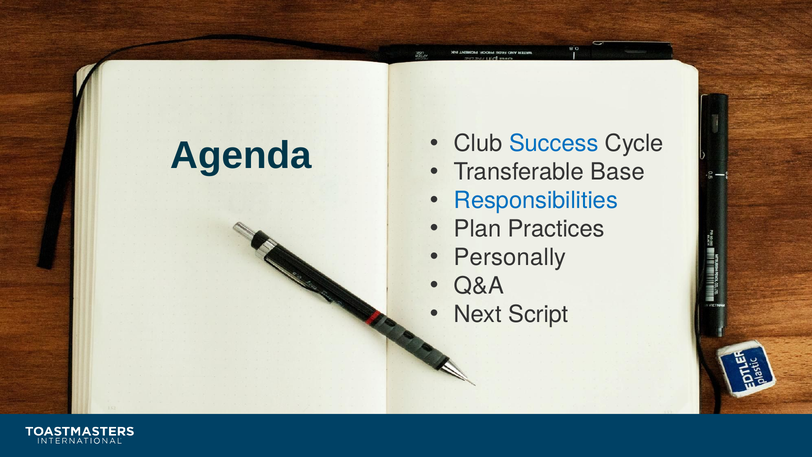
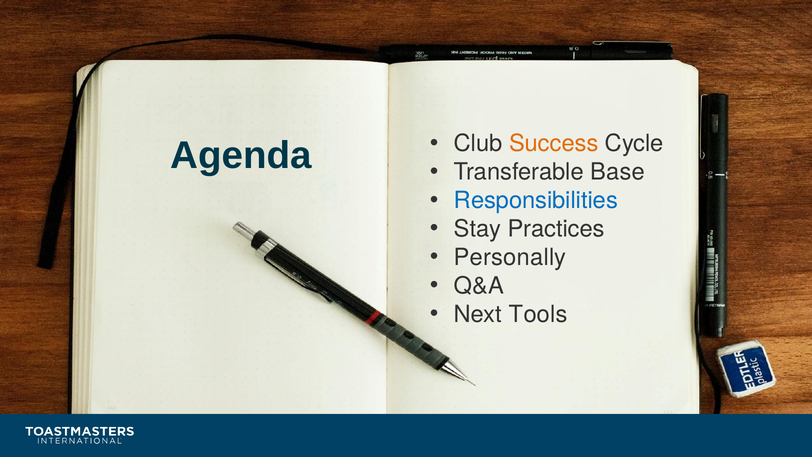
Success colour: blue -> orange (554, 143)
Plan: Plan -> Stay (478, 229)
Script: Script -> Tools (538, 314)
